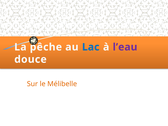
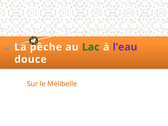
Lac colour: blue -> green (91, 47)
